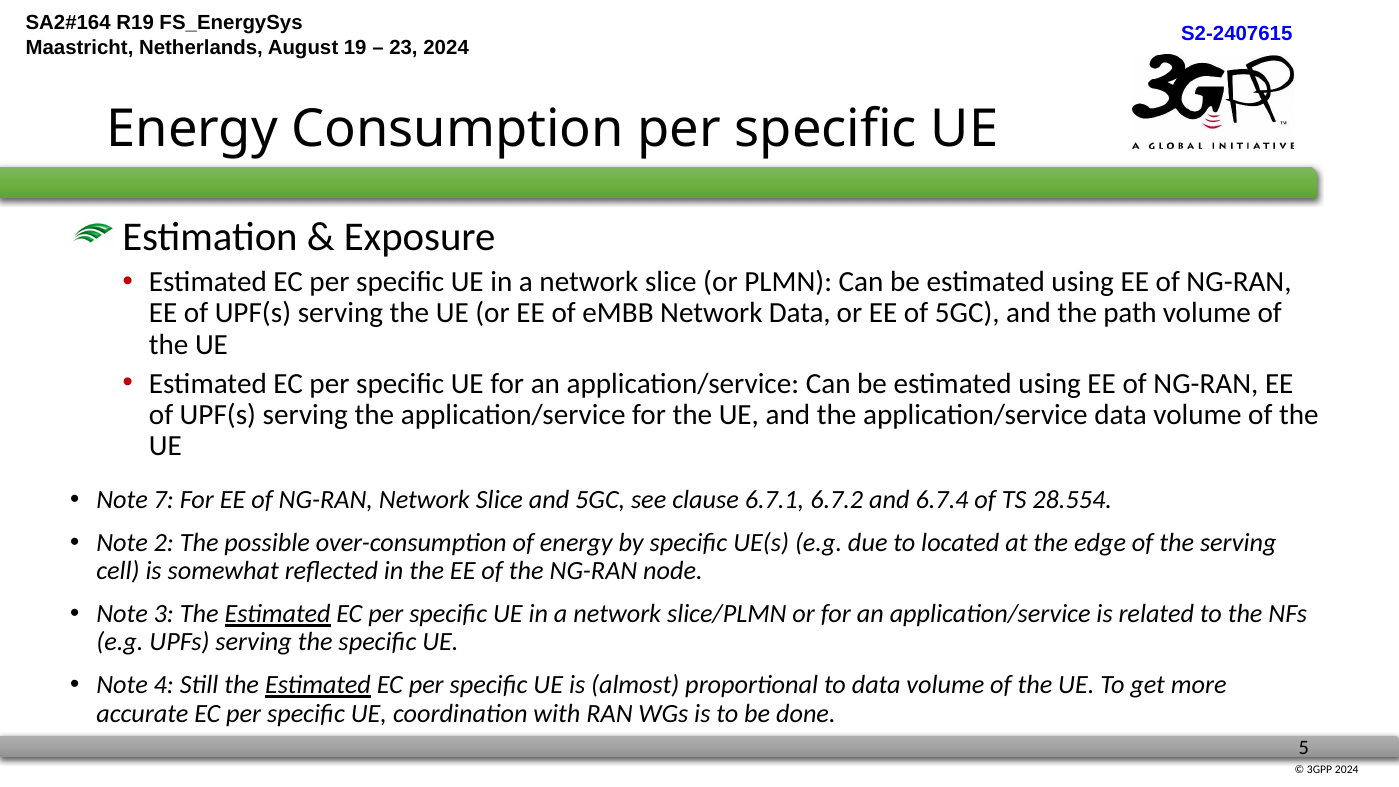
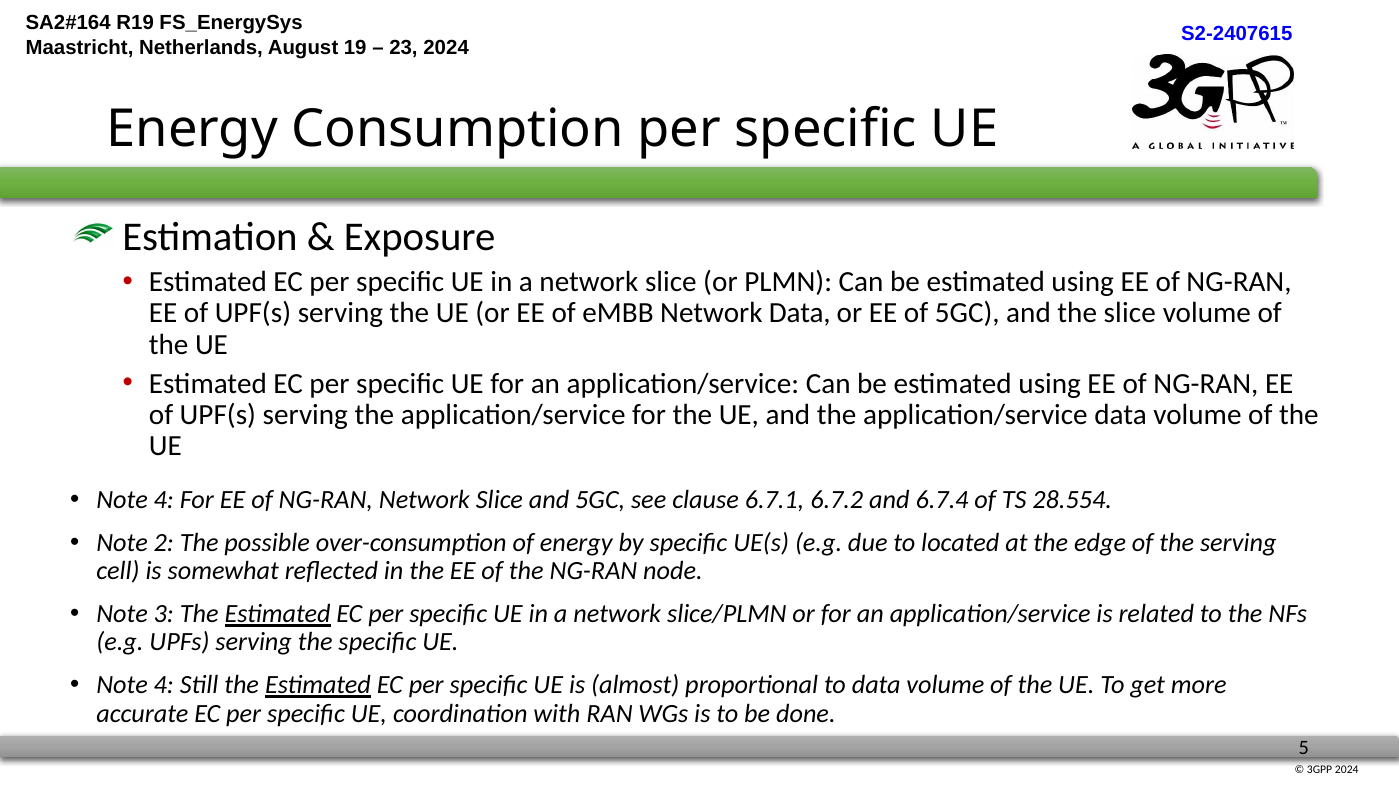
the path: path -> slice (1130, 313)
7: 7 -> 4 (164, 500)
